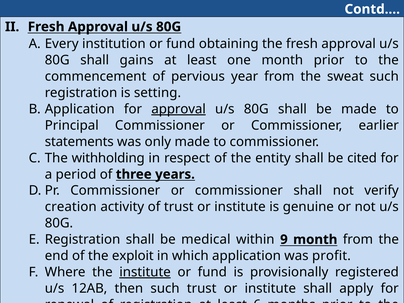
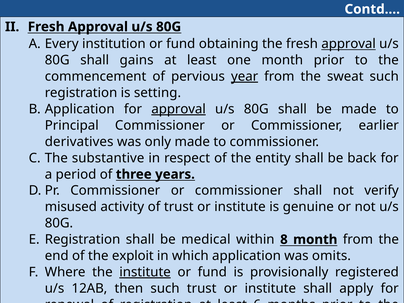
approval underline: none -> present (349, 44)
year underline: none -> present (245, 76)
statements: statements -> derivatives (79, 142)
withholding: withholding -> substantive (108, 158)
cited: cited -> back (362, 158)
creation: creation -> misused (71, 207)
9: 9 -> 8 (284, 240)
profit: profit -> omits (331, 256)
